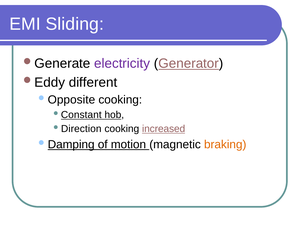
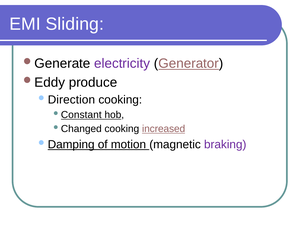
different: different -> produce (93, 82)
Opposite: Opposite -> Direction (71, 99)
Direction: Direction -> Changed (81, 129)
braking colour: orange -> purple (225, 144)
